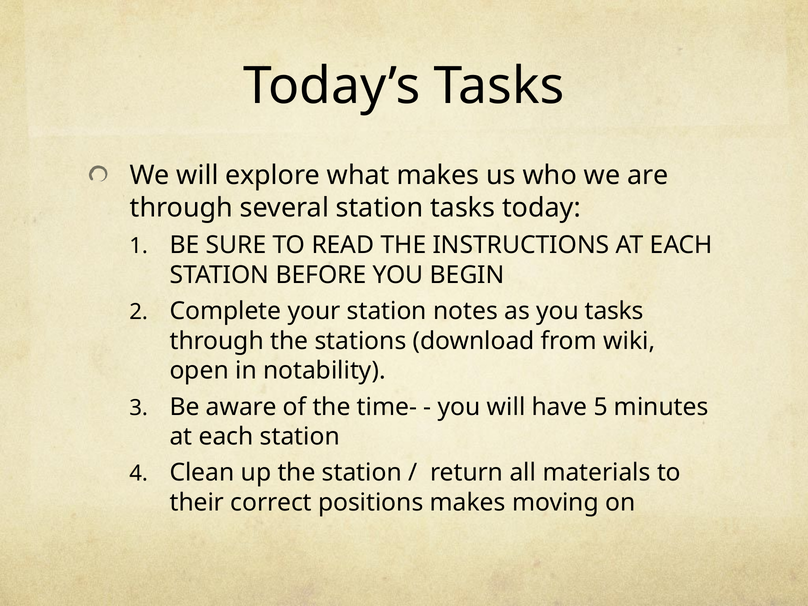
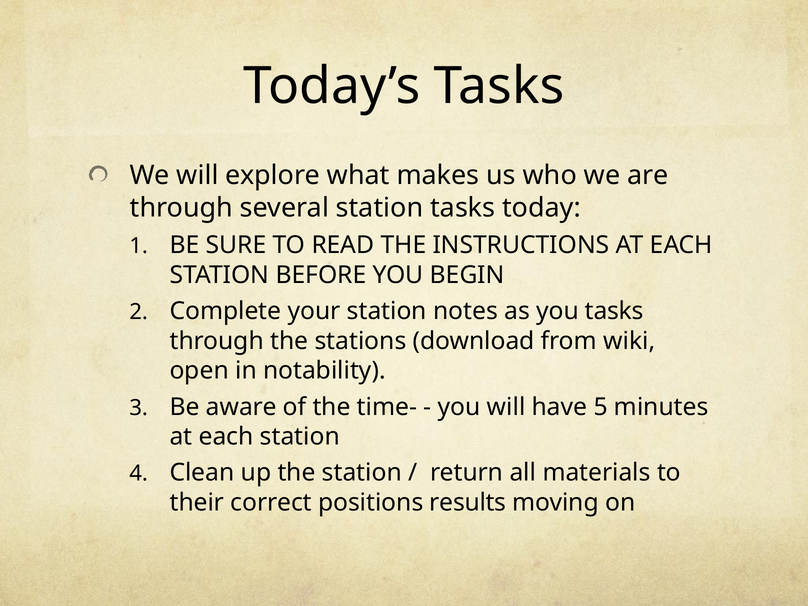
positions makes: makes -> results (468, 502)
